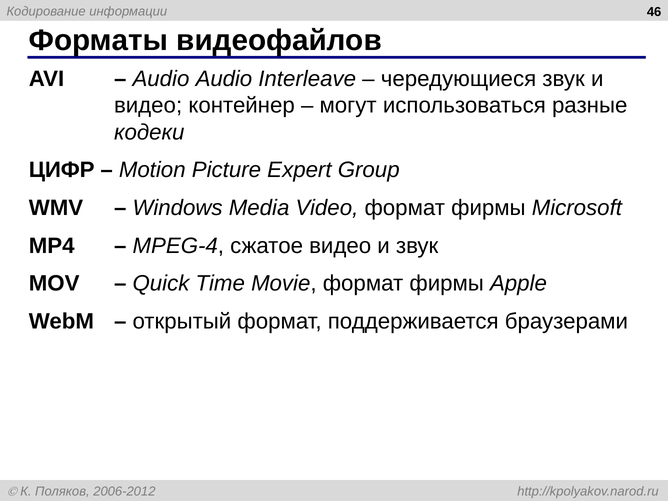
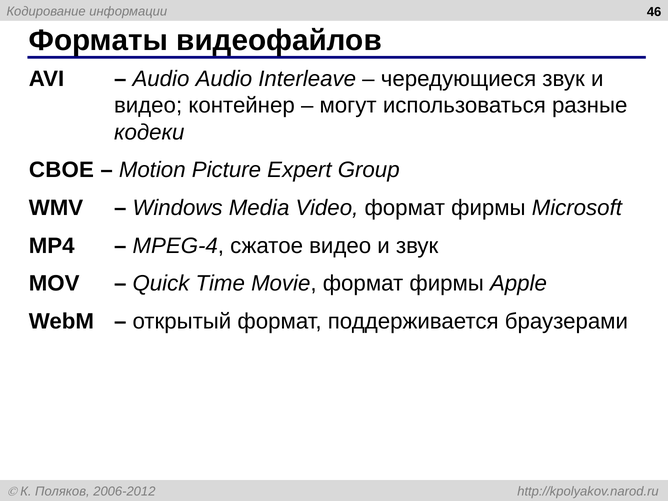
ЦИФР: ЦИФР -> СВОЕ (61, 170)
